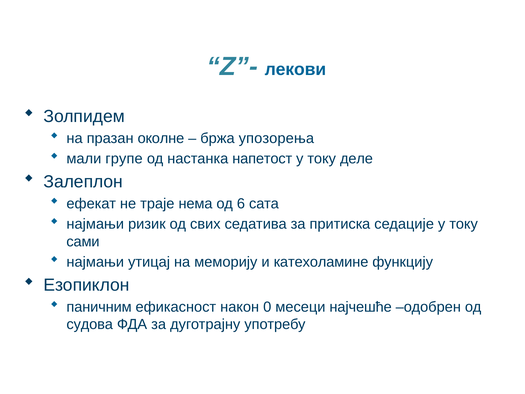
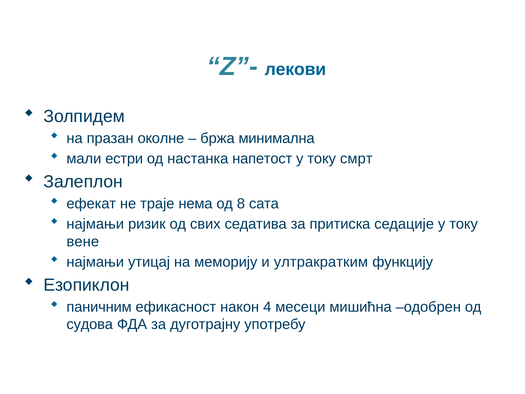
упозорења: упозорења -> минимална (277, 138)
групе: групе -> естри (124, 159)
деле: деле -> смрт (356, 159)
6: 6 -> 8 (241, 203)
сами: сами -> вене (83, 241)
катехоламине: катехоламине -> ултракратким (321, 262)
0: 0 -> 4 (267, 307)
најчешће: најчешће -> мишићна (361, 307)
